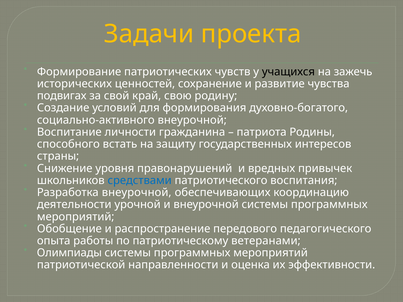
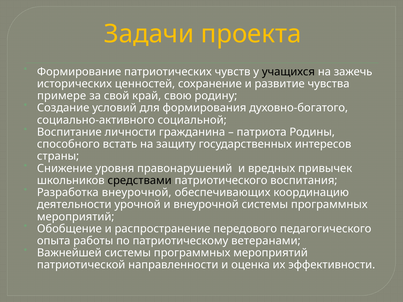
подвигах: подвигах -> примере (62, 96)
социально-активного внеурочной: внеурочной -> социальной (192, 120)
средствами colour: blue -> black (140, 181)
Олимпиады: Олимпиады -> Важнейшей (69, 253)
